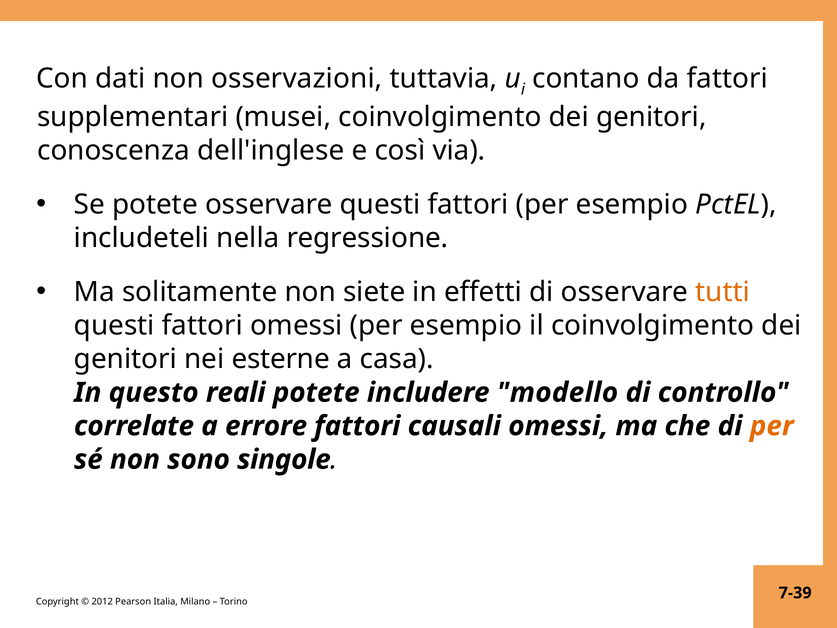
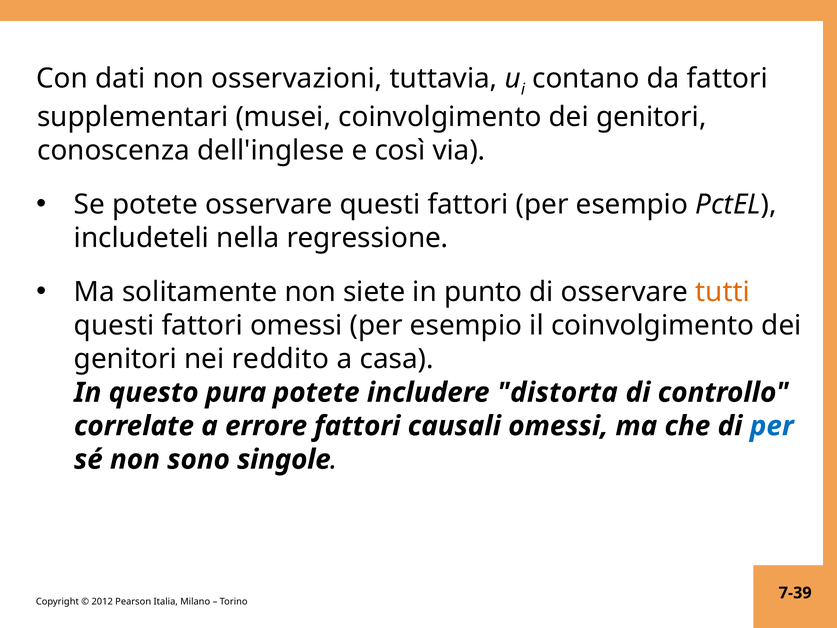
effetti: effetti -> punto (483, 292)
esterne: esterne -> reddito (280, 359)
reali: reali -> pura (236, 392)
modello: modello -> distorta (557, 392)
per colour: orange -> blue (772, 426)
